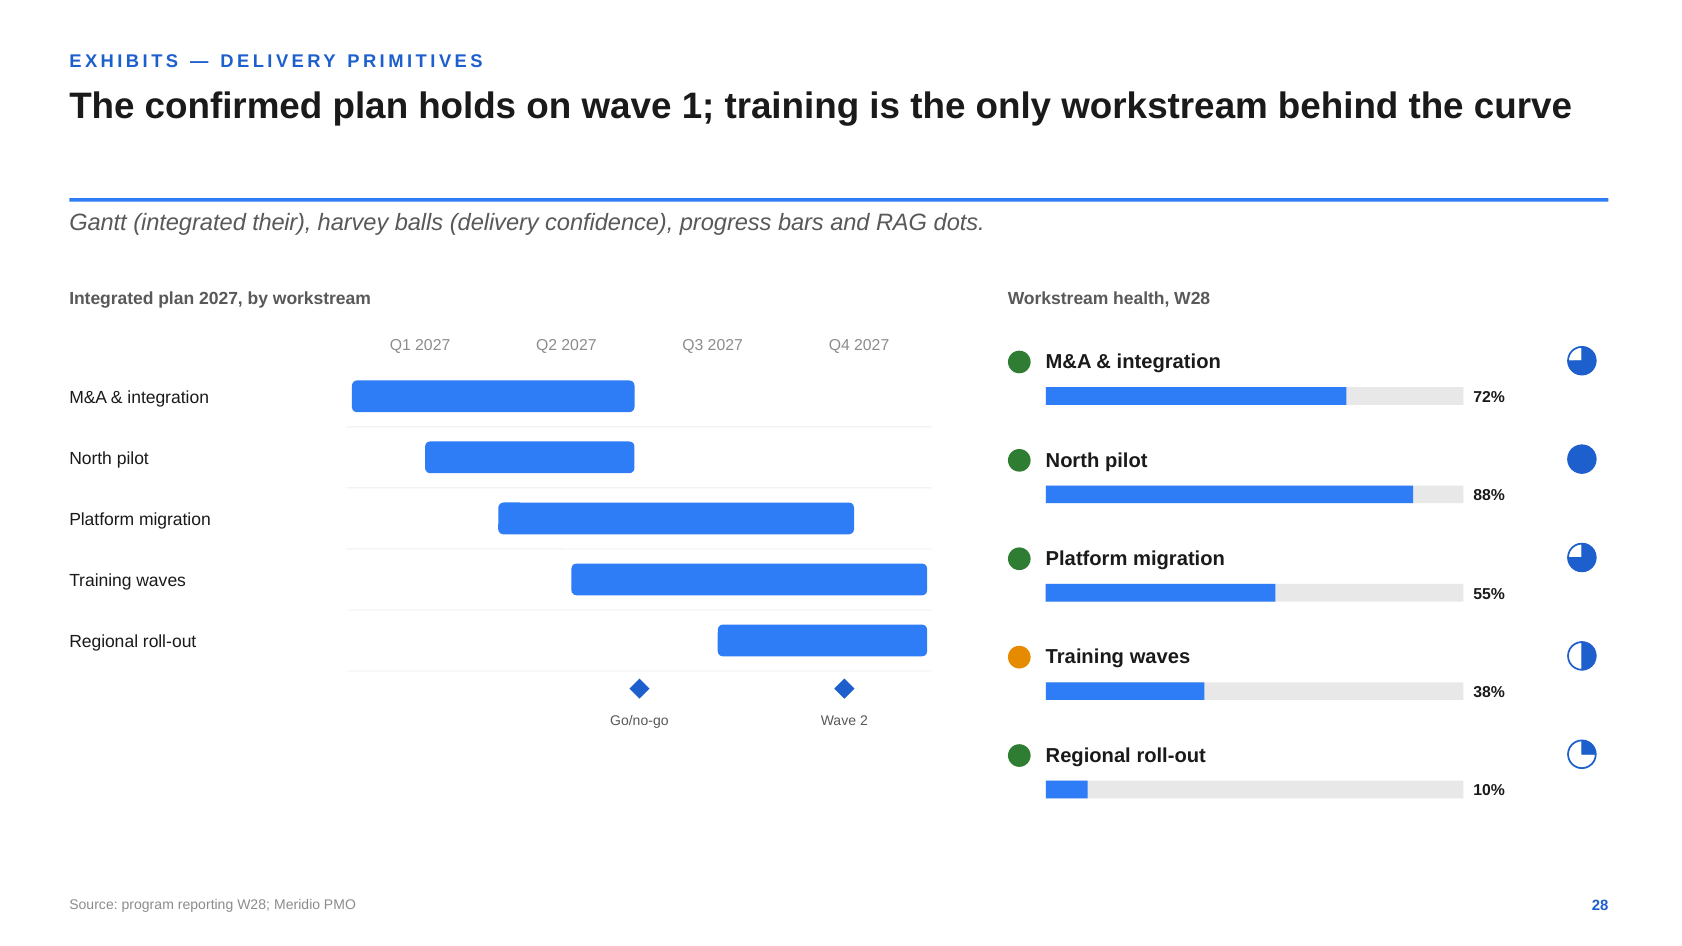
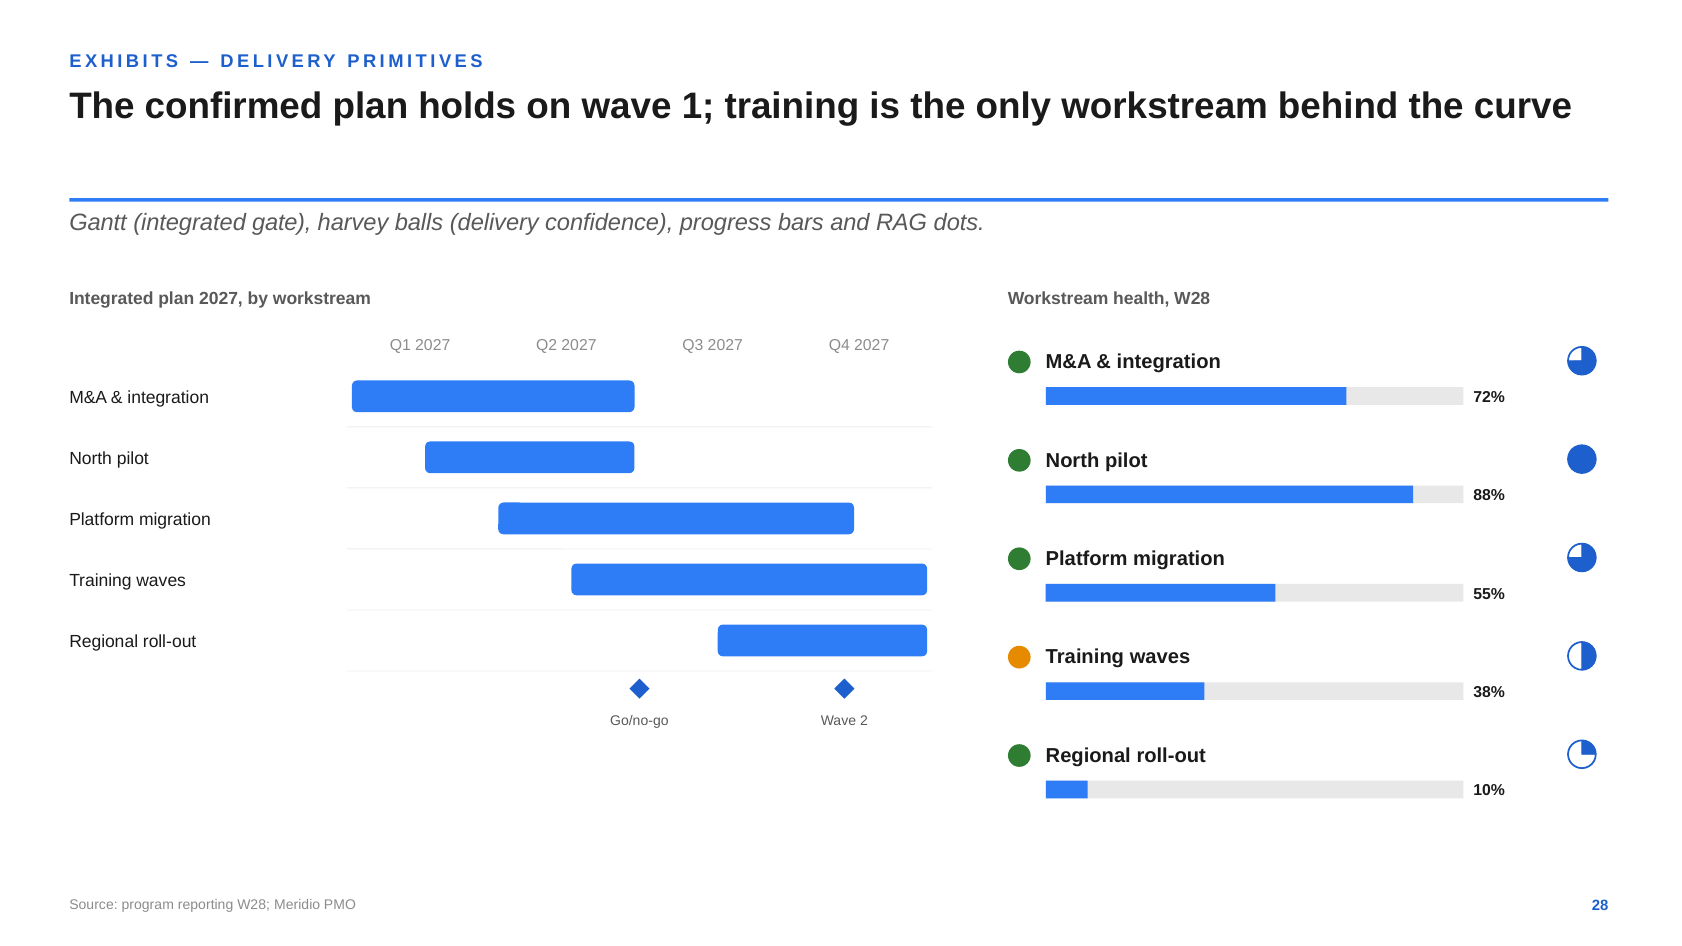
their: their -> gate (282, 223)
